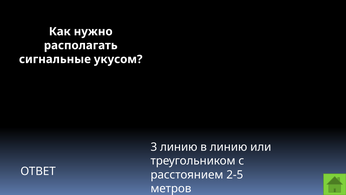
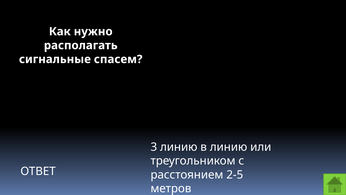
укусом: укусом -> спасем (118, 59)
